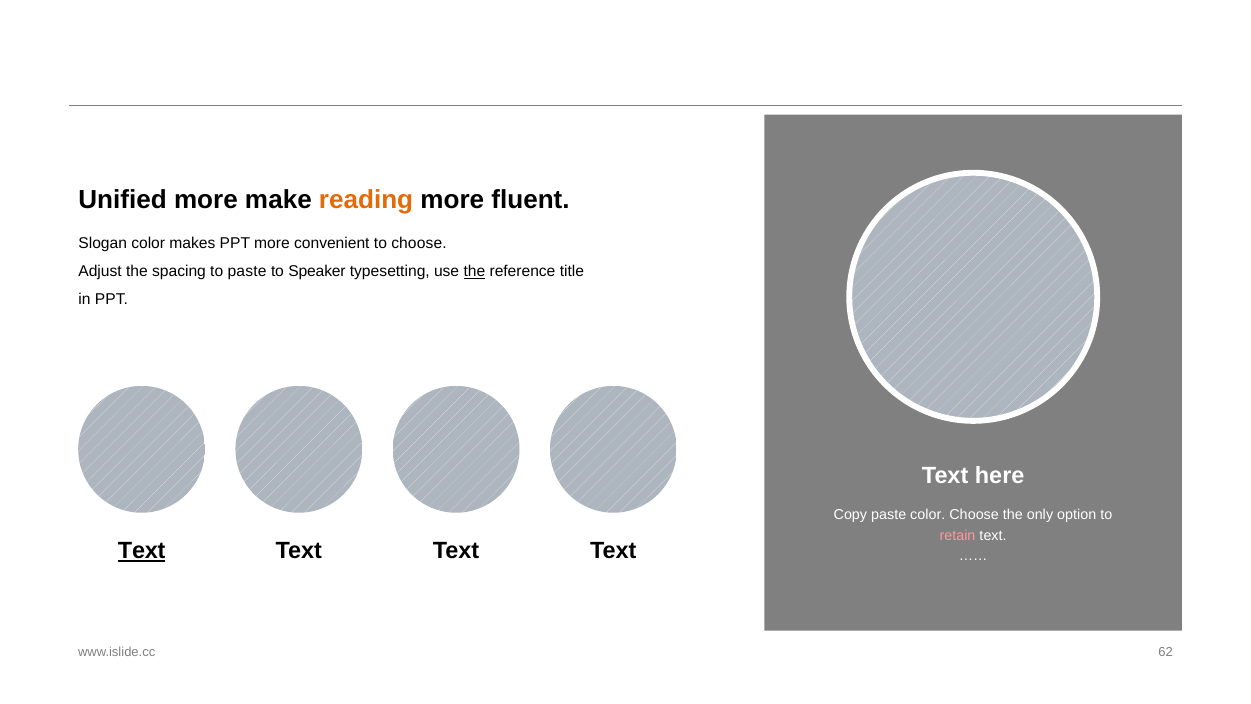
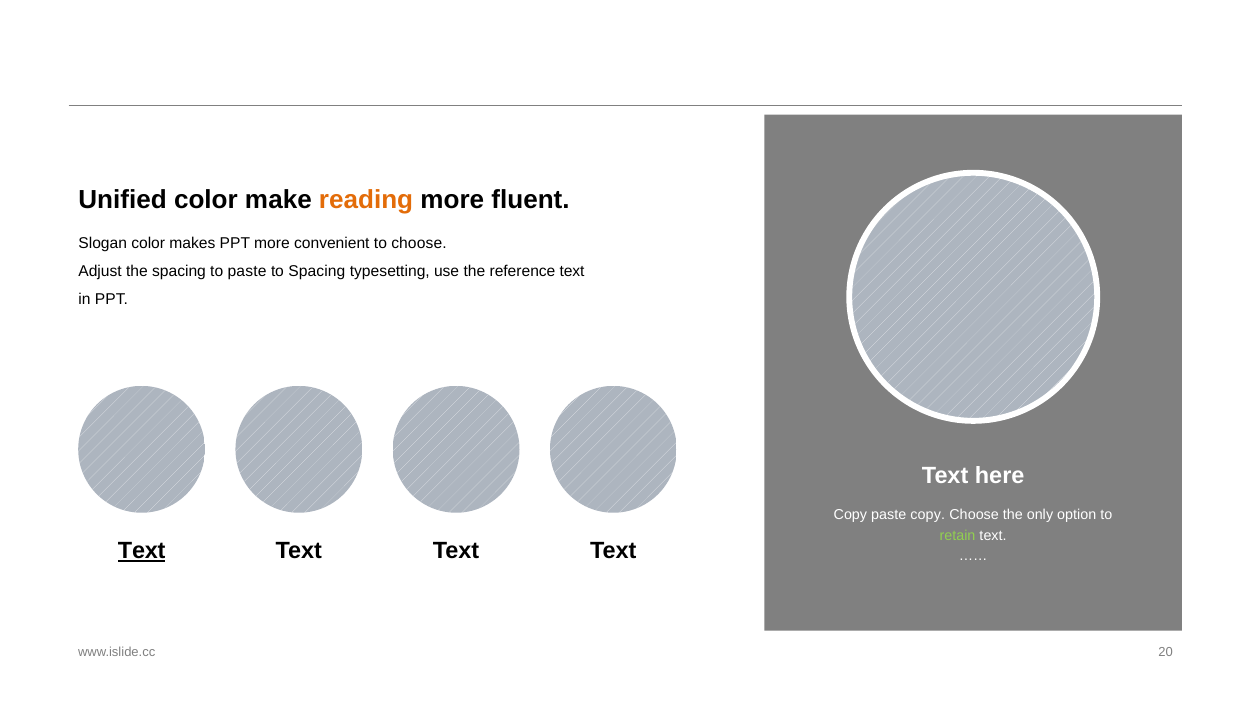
Unified more: more -> color (206, 200)
to Speaker: Speaker -> Spacing (317, 272)
the underline: present -> none (474, 272)
reference title: title -> text (572, 272)
paste color: color -> copy (928, 514)
retain colour: pink -> light green (958, 535)
62: 62 -> 20 (1166, 652)
